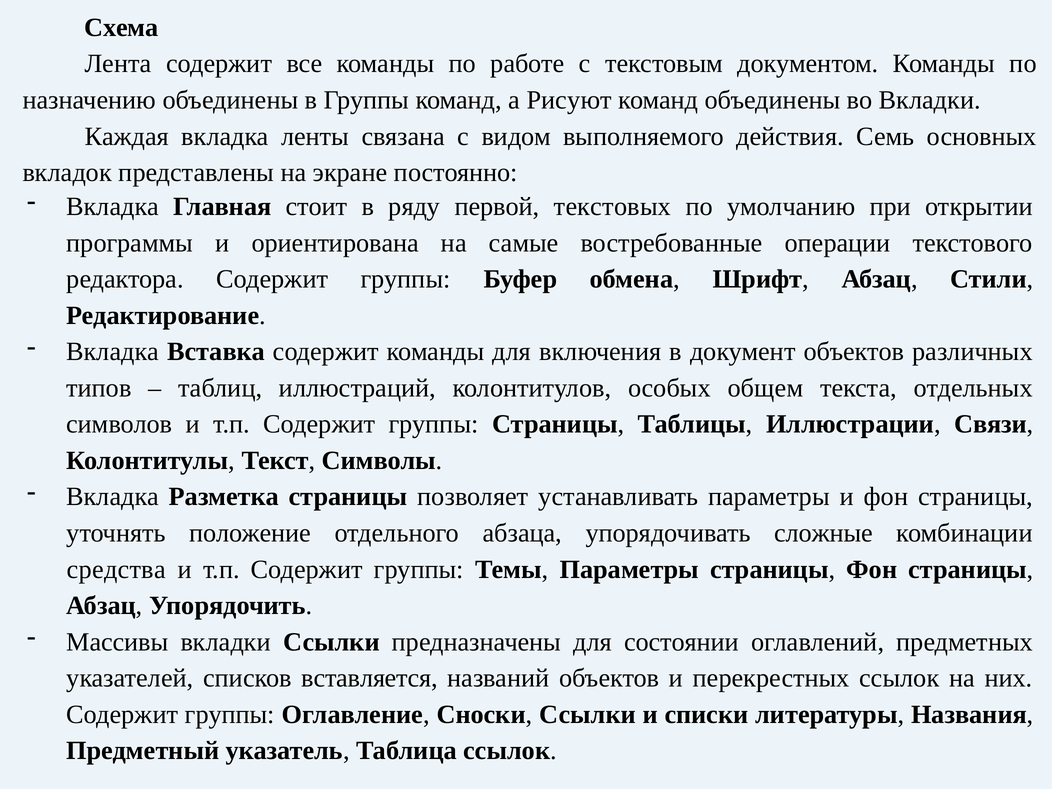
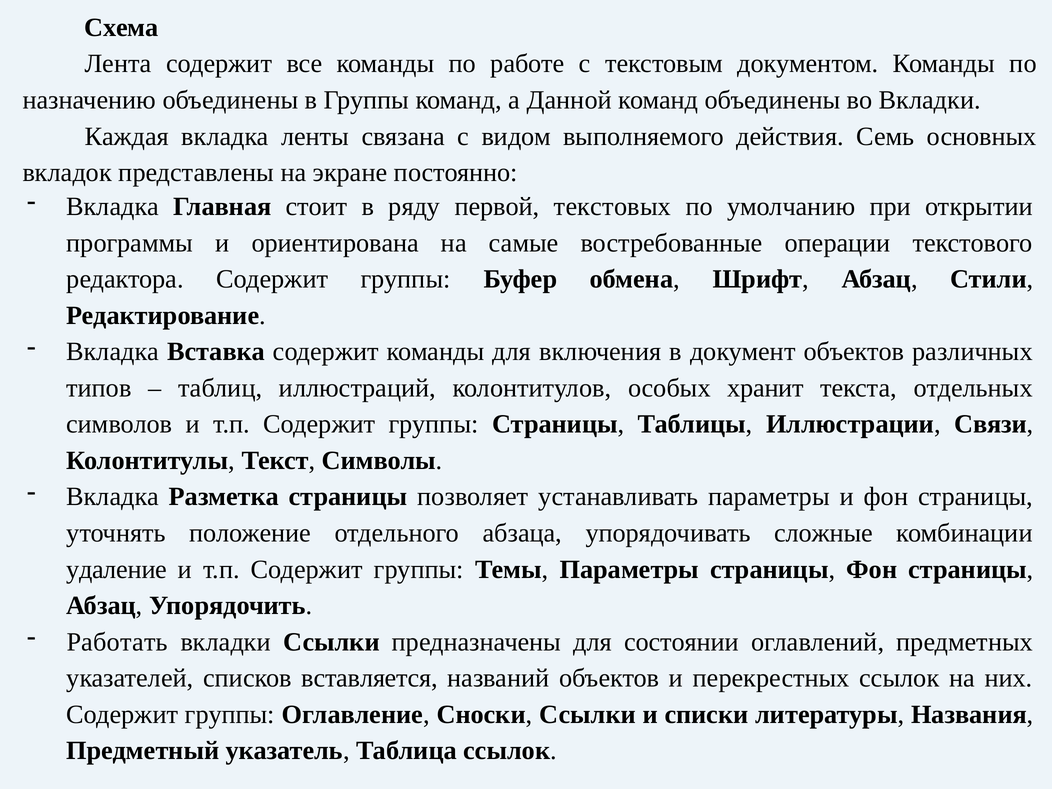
Рисуют: Рисуют -> Данной (569, 100)
общем: общем -> хранит (766, 388)
средства: средства -> удаление (117, 569)
Массивы: Массивы -> Работать (117, 642)
